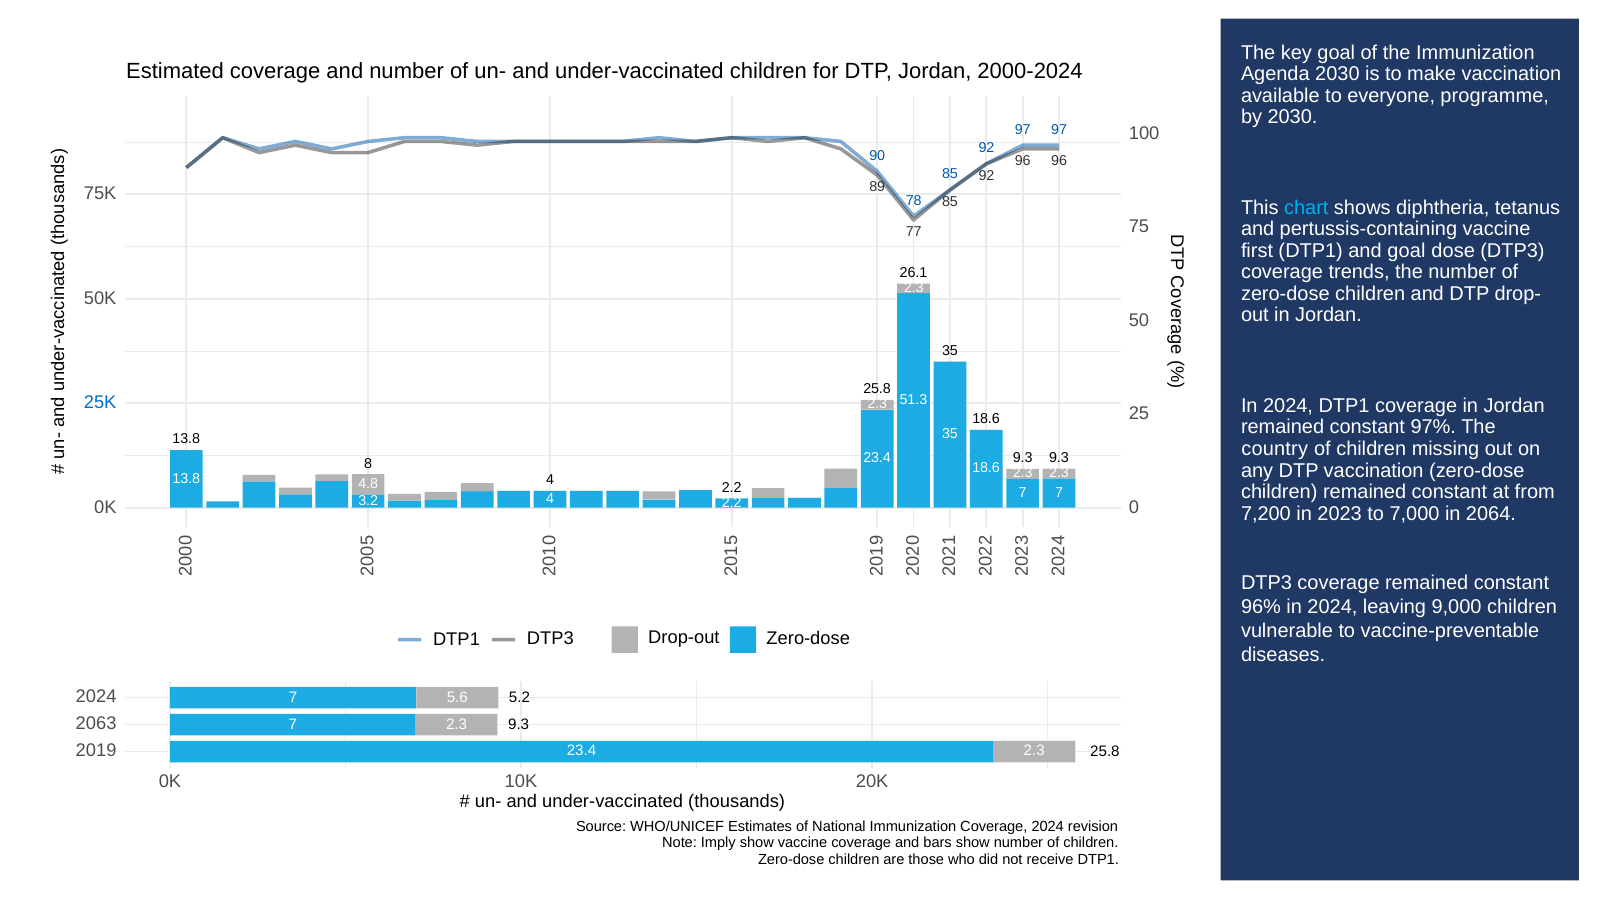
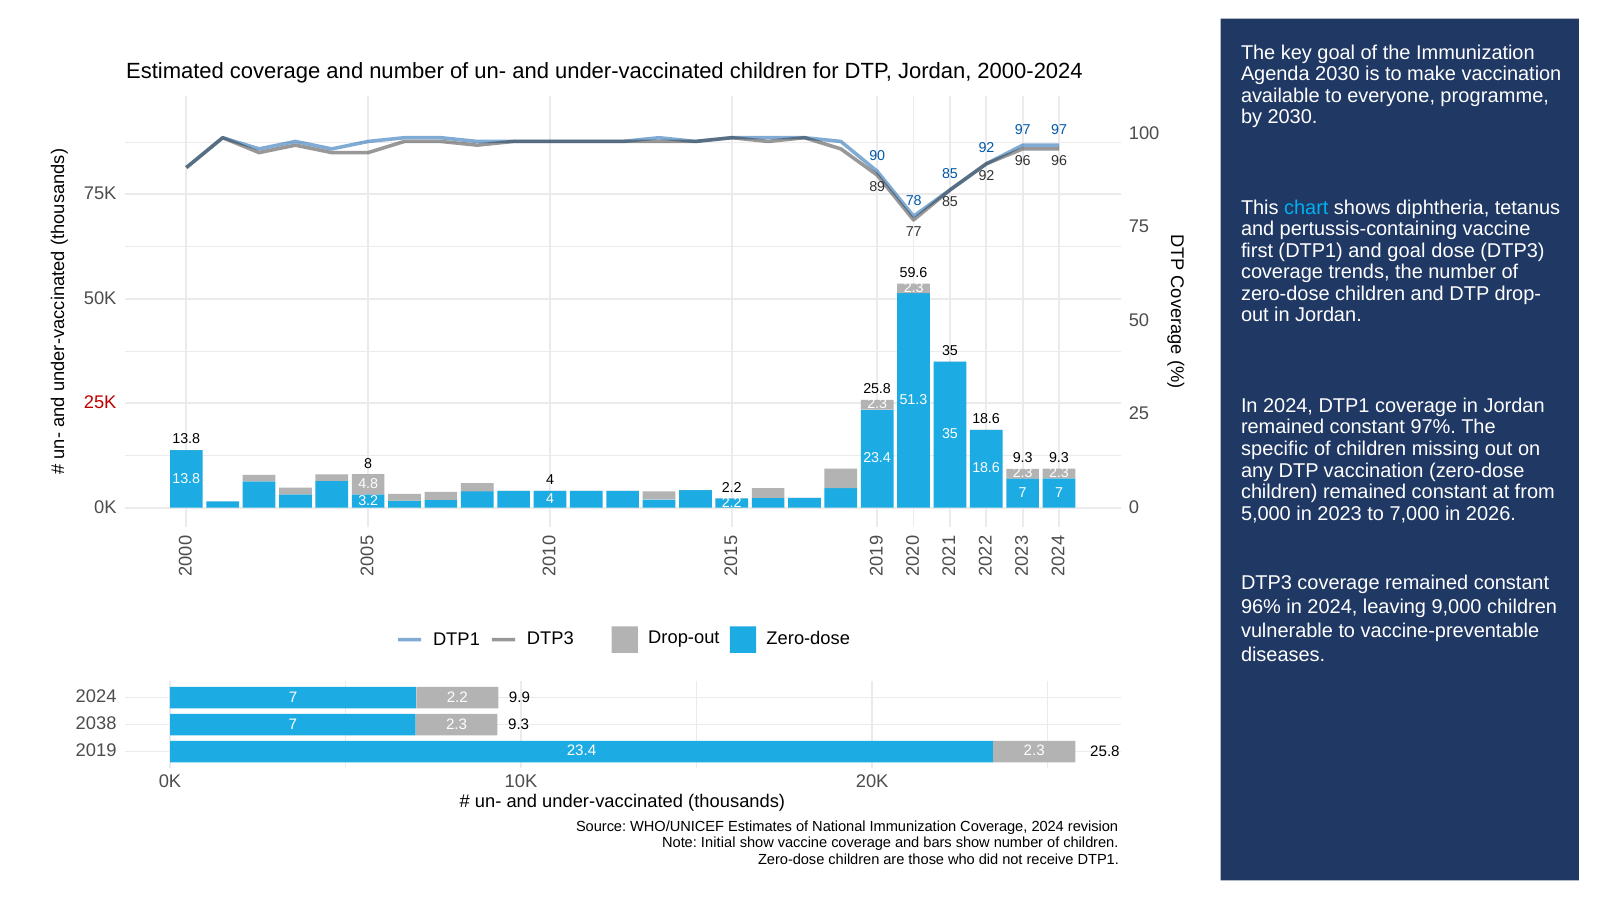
26.1: 26.1 -> 59.6 (914, 273)
25K colour: blue -> red (100, 403)
country: country -> specific (1275, 449)
7,200: 7,200 -> 5,000 (1266, 514)
2064: 2064 -> 2026 (1491, 514)
5.6: 5.6 -> 2.2 (457, 697)
5.2: 5.2 -> 9.9 (519, 697)
2063: 2063 -> 2038 (96, 724)
Imply: Imply -> Initial (718, 843)
